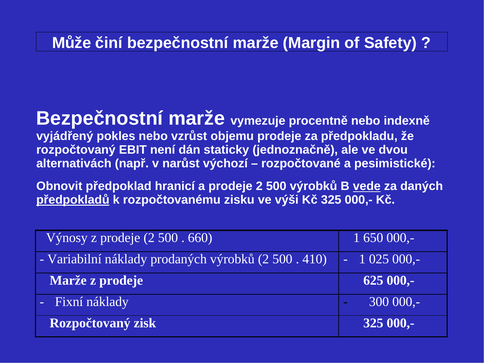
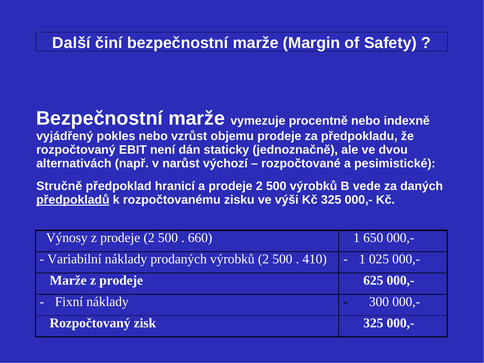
Může: Může -> Další (71, 43)
Obnovit: Obnovit -> Stručně (59, 186)
vede underline: present -> none (367, 186)
